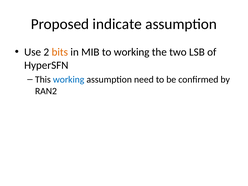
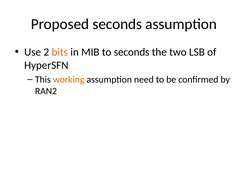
Proposed indicate: indicate -> seconds (117, 24)
to working: working -> seconds (132, 52)
working colour: blue -> orange (69, 79)
